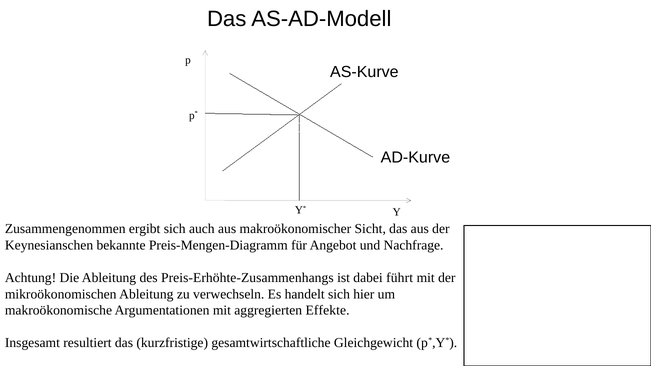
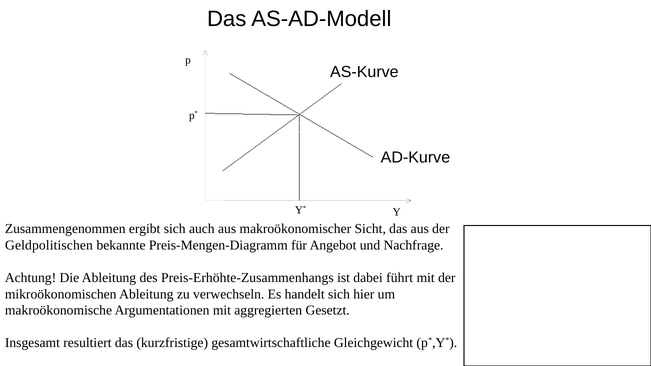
Keynesianschen: Keynesianschen -> Geldpolitischen (49, 245)
Effekte: Effekte -> Gesetzt (328, 311)
